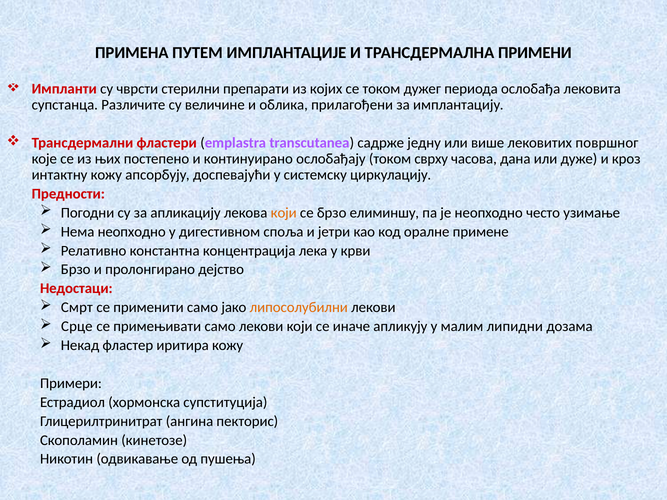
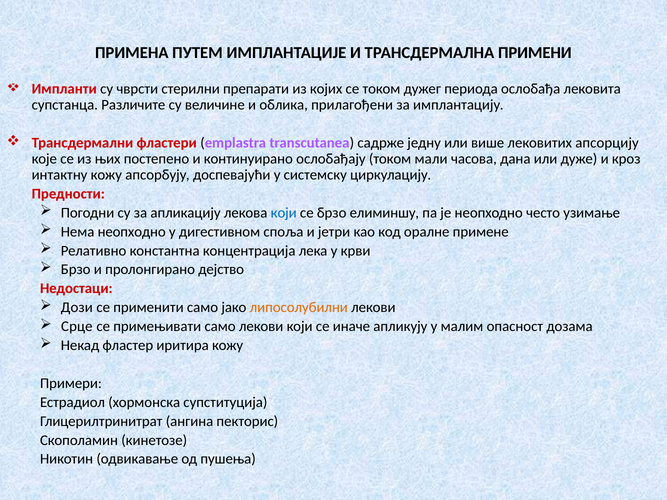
површног: површног -> апсорцију (607, 143)
сврху: сврху -> мали (431, 159)
који colour: orange -> blue (284, 213)
Смрт: Смрт -> Дози (77, 308)
липидни: липидни -> опасност (515, 327)
